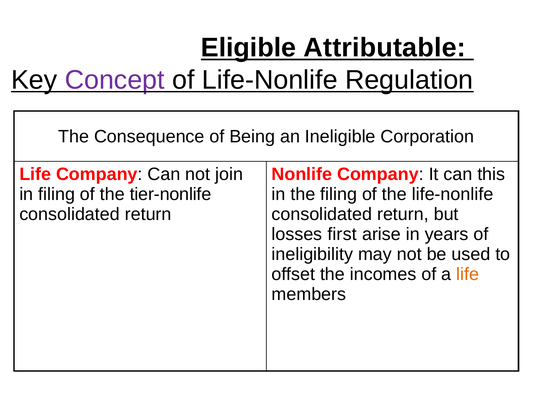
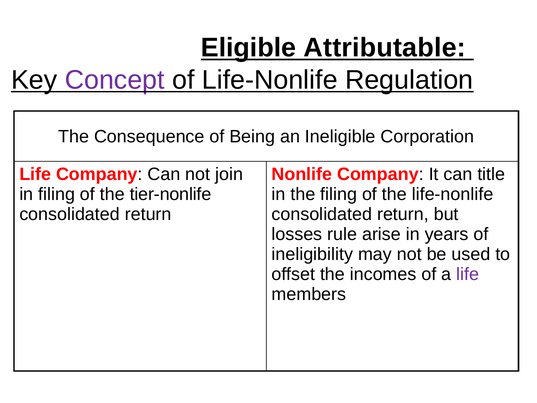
this: this -> title (491, 174)
first: first -> rule (342, 234)
life colour: orange -> purple (468, 274)
